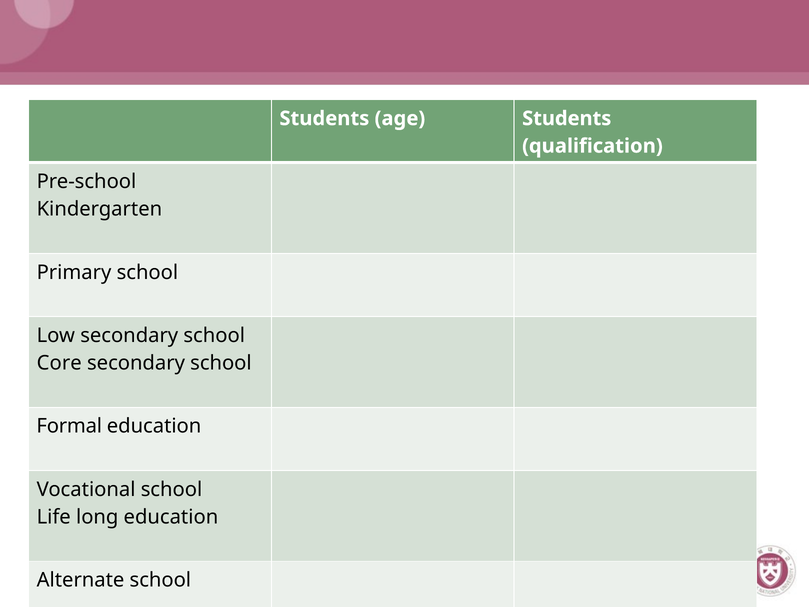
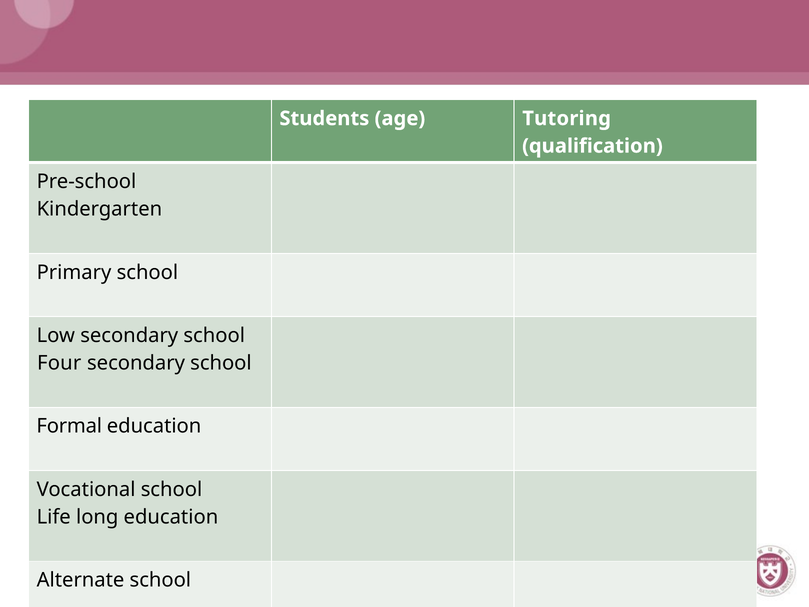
age Students: Students -> Tutoring (567, 118)
Core: Core -> Four (59, 363)
